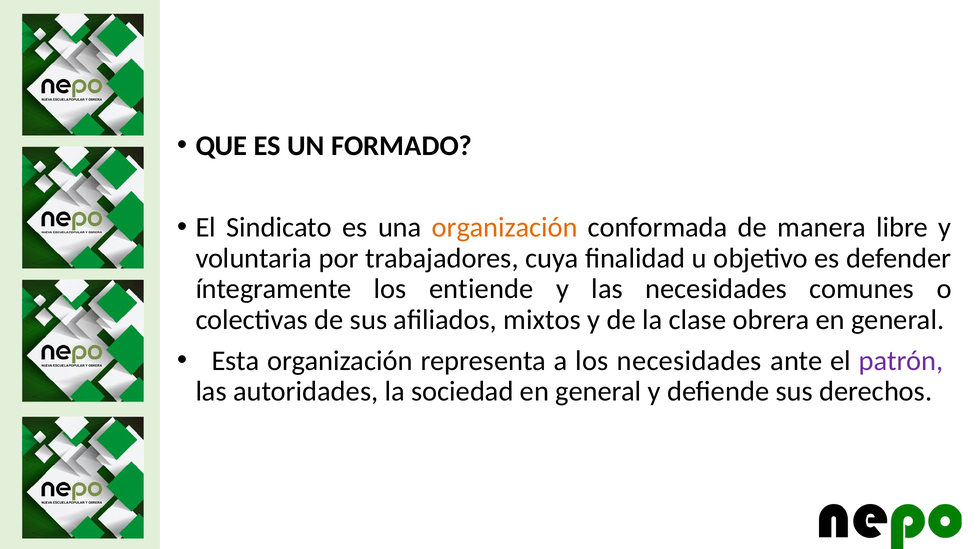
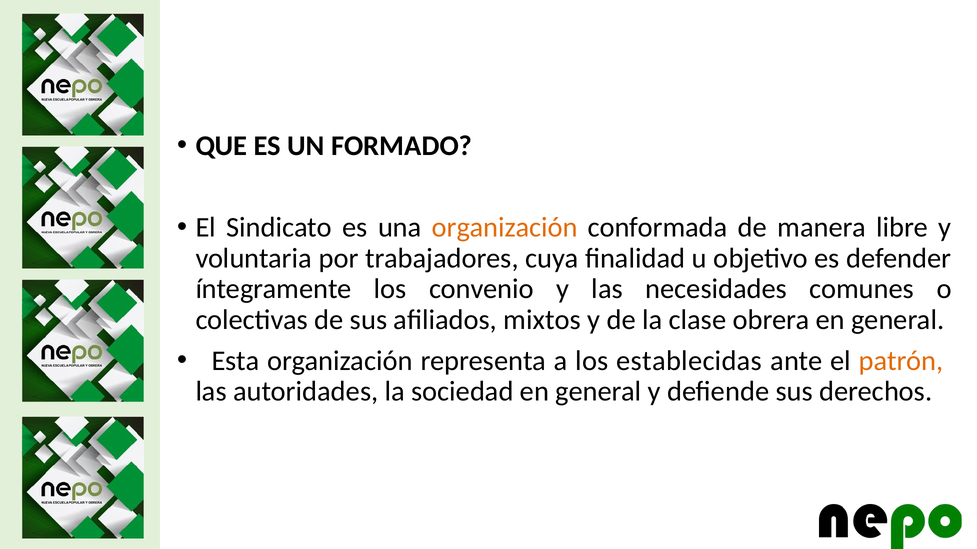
entiende: entiende -> convenio (481, 289)
los necesidades: necesidades -> establecidas (689, 361)
patrón colour: purple -> orange (901, 361)
